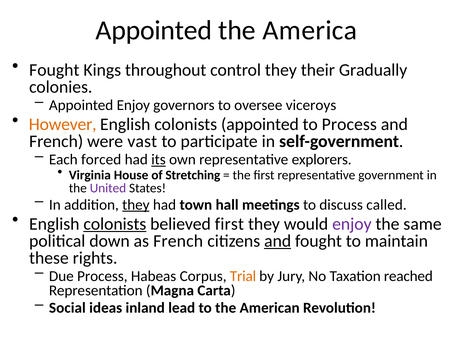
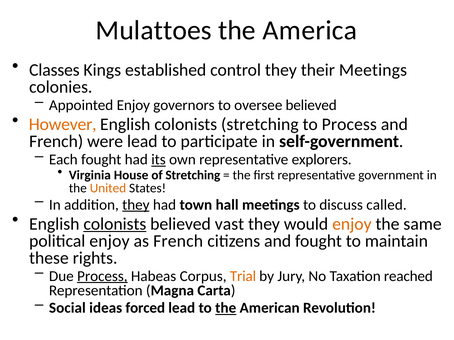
Appointed: Appointed -> Mulattoes (154, 30)
Fought: Fought -> Classes (54, 70)
throughout: throughout -> established (166, 70)
their Gradually: Gradually -> Meetings (373, 70)
oversee viceroys: viceroys -> believed (311, 105)
colonists appointed: appointed -> stretching (260, 125)
were vast: vast -> lead (142, 142)
Each forced: forced -> fought (101, 160)
United colour: purple -> orange (108, 188)
believed first: first -> vast (229, 224)
enjoy colour: purple -> orange (352, 224)
political down: down -> enjoy (109, 241)
and underline: present -> none (278, 241)
Process underline: none -> present (102, 276)
inland: inland -> forced (145, 308)
the underline: none -> present (226, 308)
